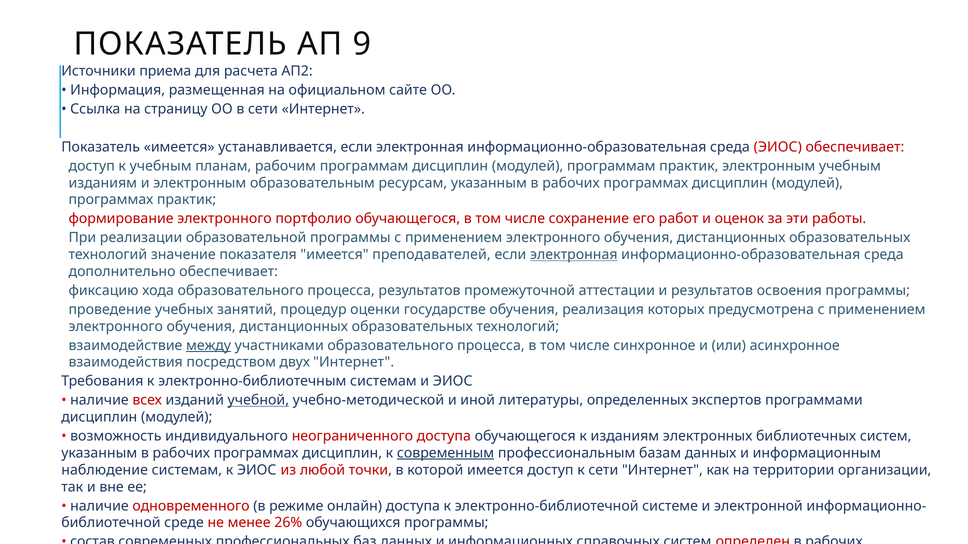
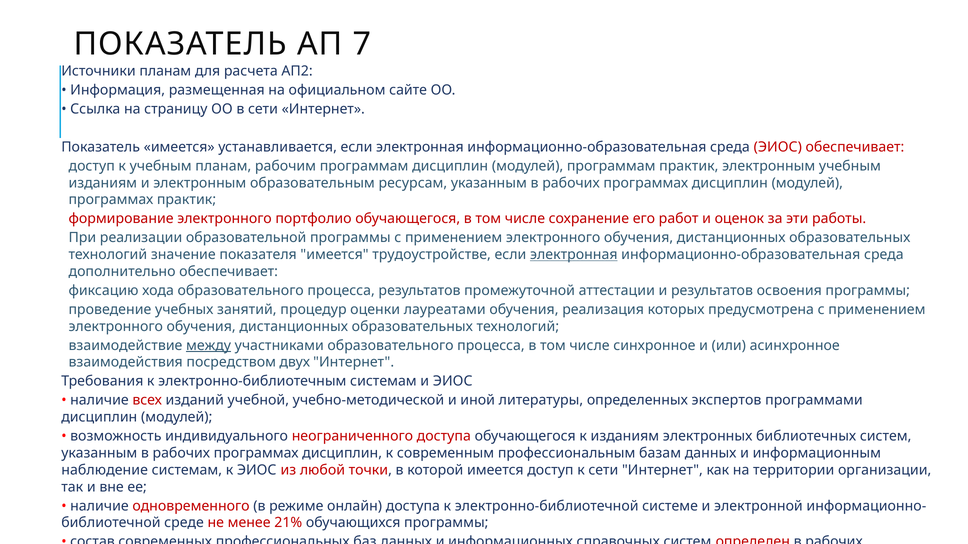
9: 9 -> 7 (362, 44)
Источники приема: приема -> планам (165, 71)
преподавателей: преподавателей -> трудоустройстве (432, 255)
государстве: государстве -> лауреатами (445, 310)
учебной underline: present -> none (258, 401)
современным underline: present -> none (446, 453)
26%: 26% -> 21% (288, 523)
